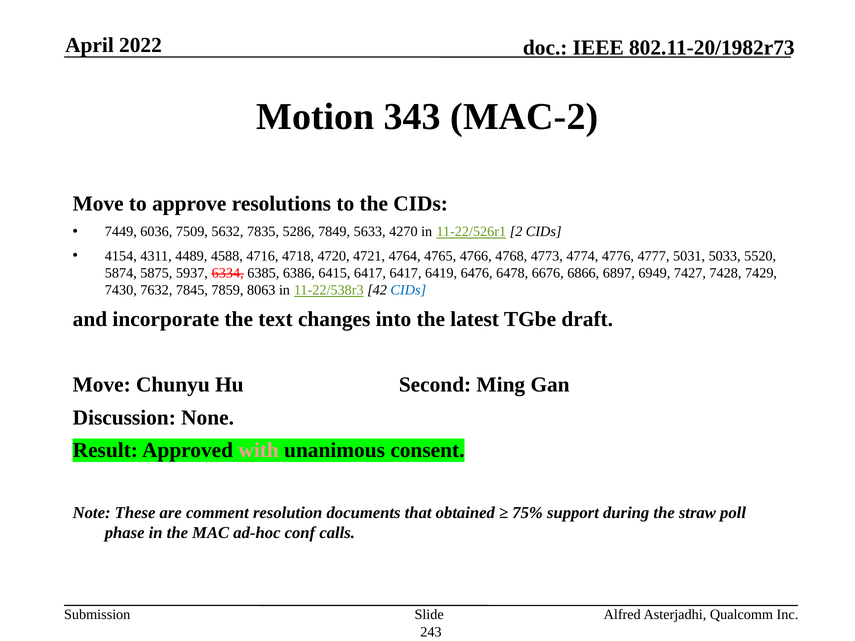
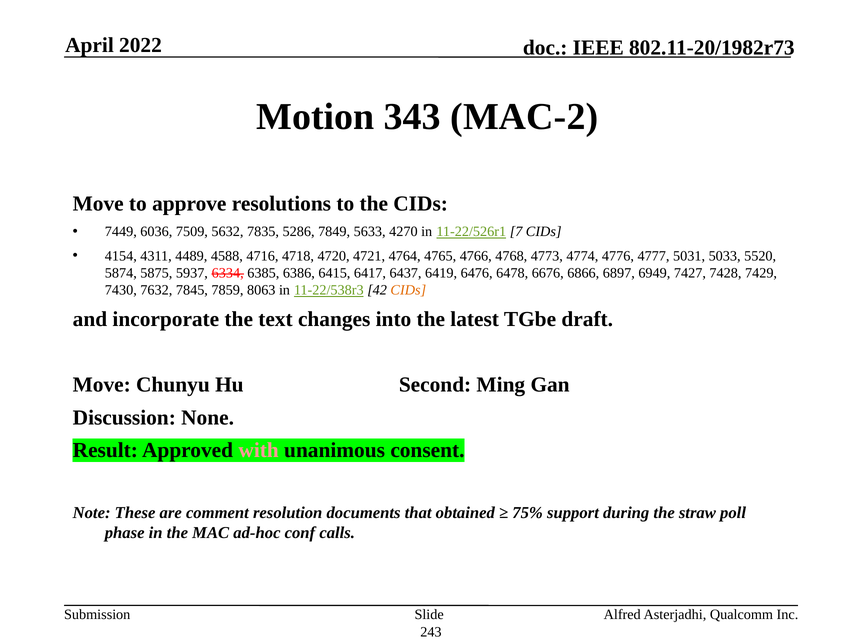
2: 2 -> 7 (516, 232)
6417 6417: 6417 -> 6437 (406, 273)
CIDs colour: blue -> orange (408, 290)
